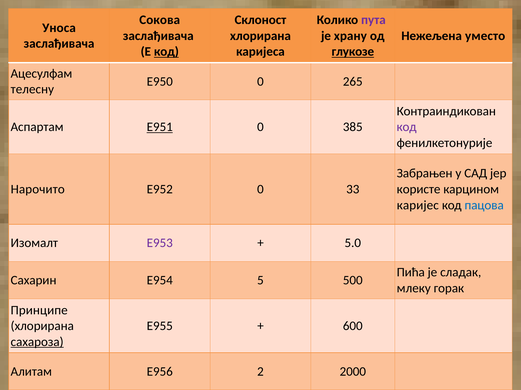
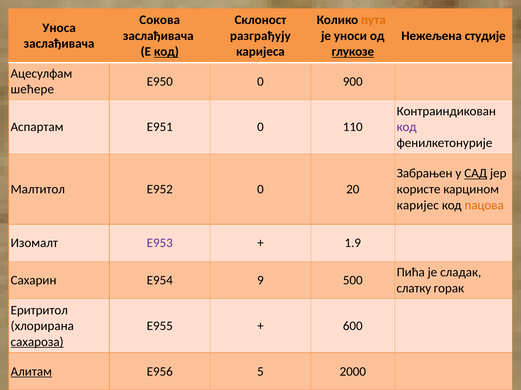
пута colour: purple -> orange (373, 20)
хлорирана: хлорирана -> разграђују (260, 36)
храну: храну -> уноси (350, 36)
уместо: уместо -> студије (485, 36)
265: 265 -> 900 (353, 82)
телесну: телесну -> шећере (32, 90)
Е951 underline: present -> none (160, 127)
385: 385 -> 110 (353, 127)
САД underline: none -> present (476, 174)
Нарочито: Нарочито -> Малтитол (38, 190)
33: 33 -> 20 (353, 190)
пацова colour: blue -> orange (484, 205)
5.0: 5.0 -> 1.9 (353, 243)
5: 5 -> 9 (260, 281)
млеку: млеку -> слатку (414, 289)
Принципе: Принципе -> Еритритол (39, 311)
Алитам underline: none -> present (31, 372)
2: 2 -> 5 (260, 372)
